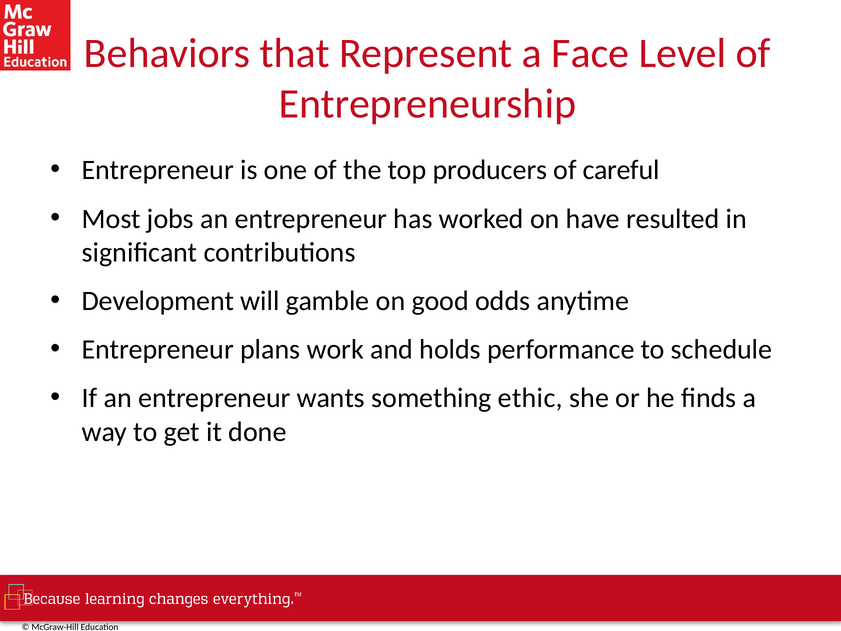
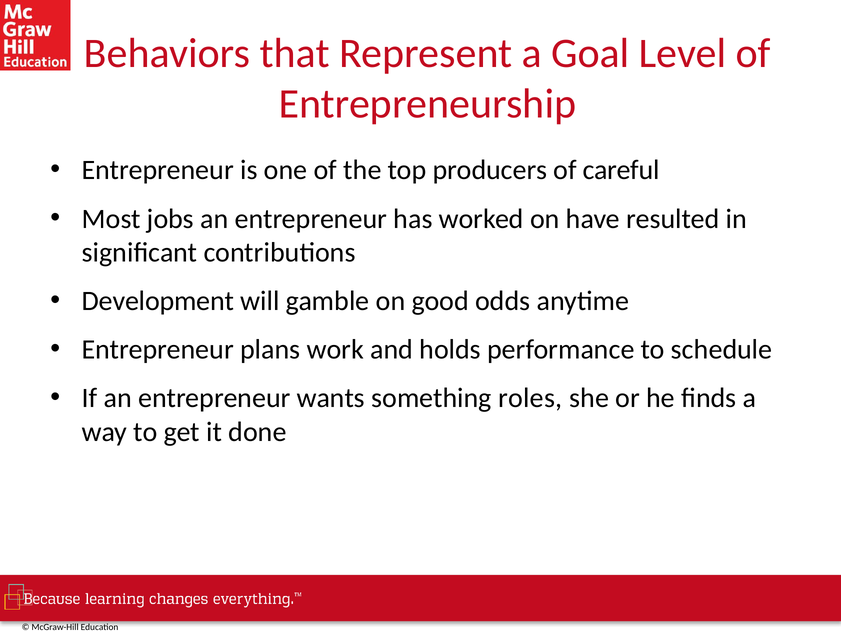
Face: Face -> Goal (590, 53)
ethic: ethic -> roles (530, 398)
